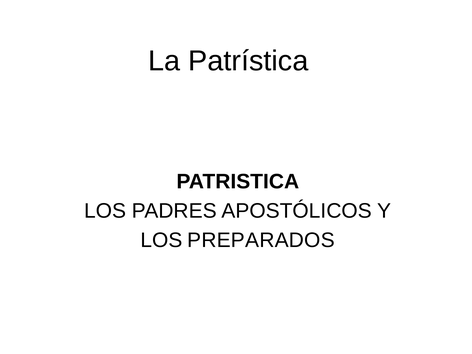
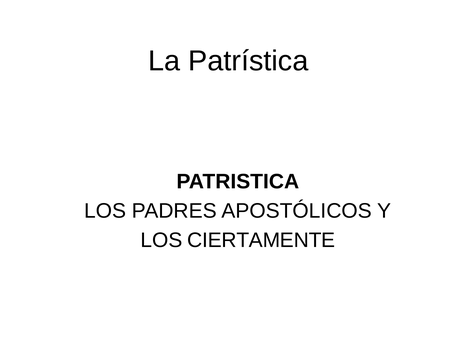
PREPARADOS: PREPARADOS -> CIERTAMENTE (261, 240)
